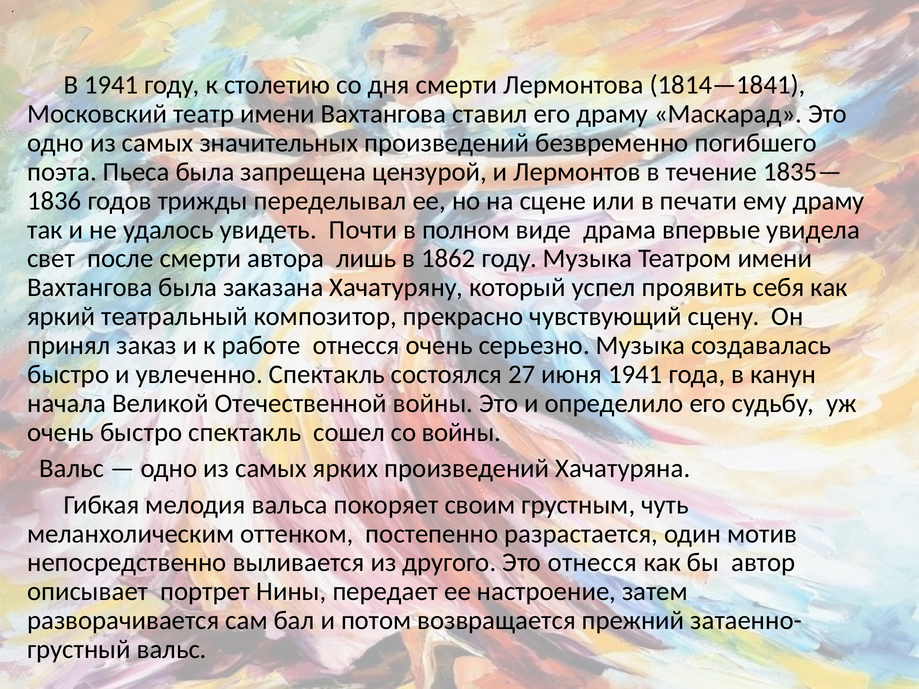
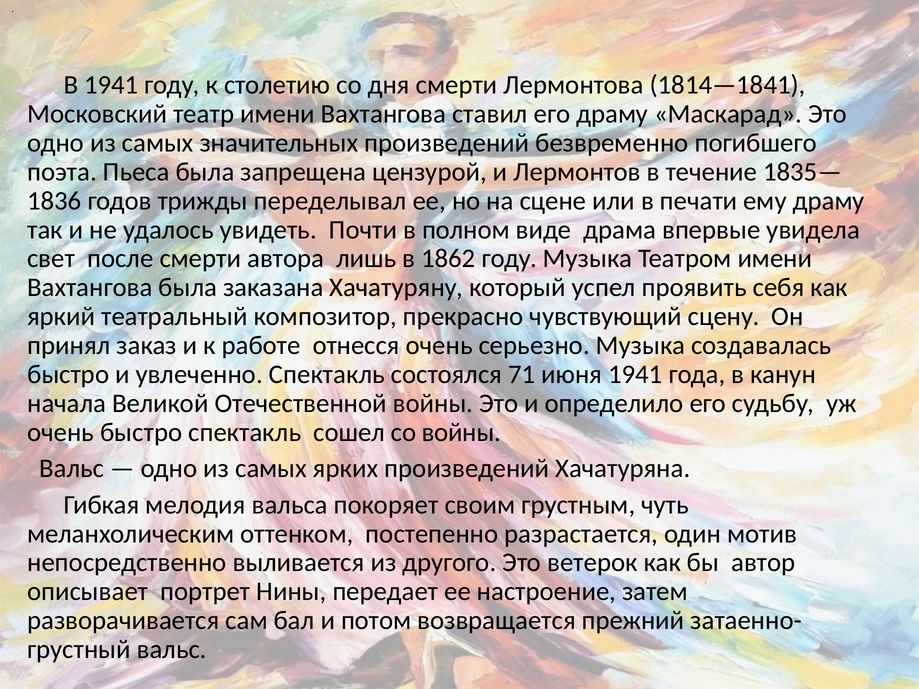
27: 27 -> 71 (522, 374)
Это отнесся: отнесся -> ветерок (592, 563)
